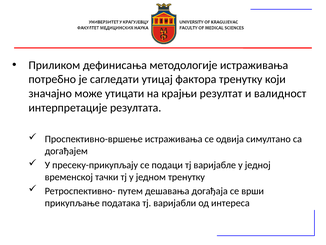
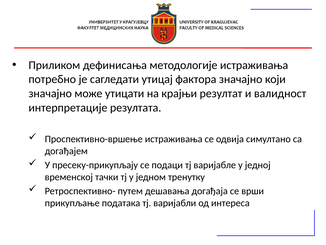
фактора тренутку: тренутку -> значајно (241, 79)
